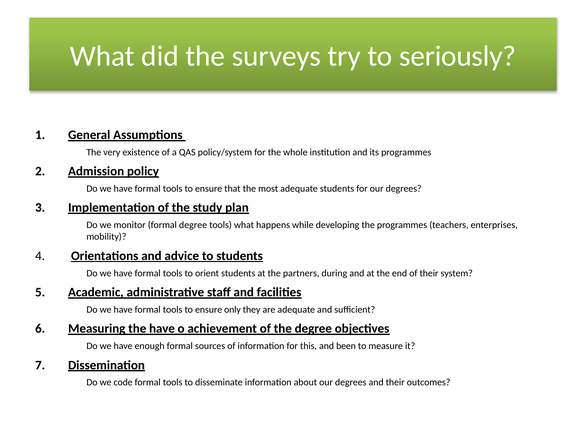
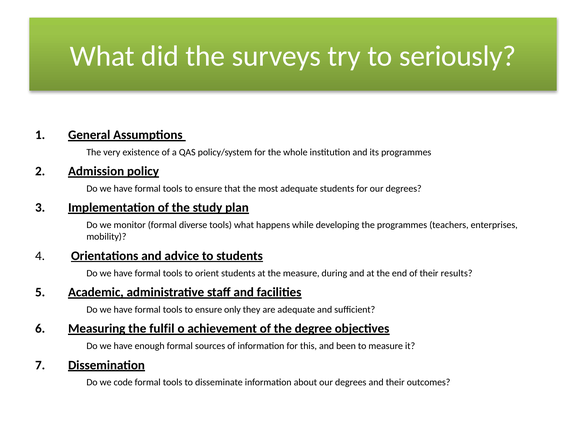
formal degree: degree -> diverse (193, 225)
the partners: partners -> measure (301, 273)
system: system -> results (457, 273)
the have: have -> fulfil (162, 329)
